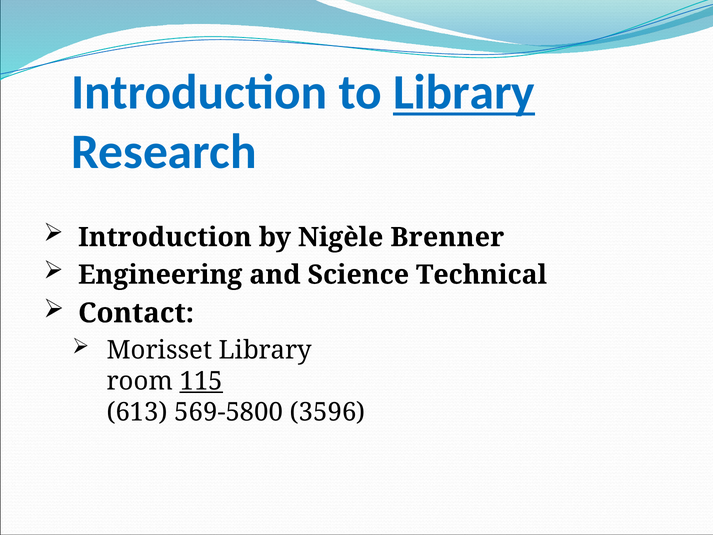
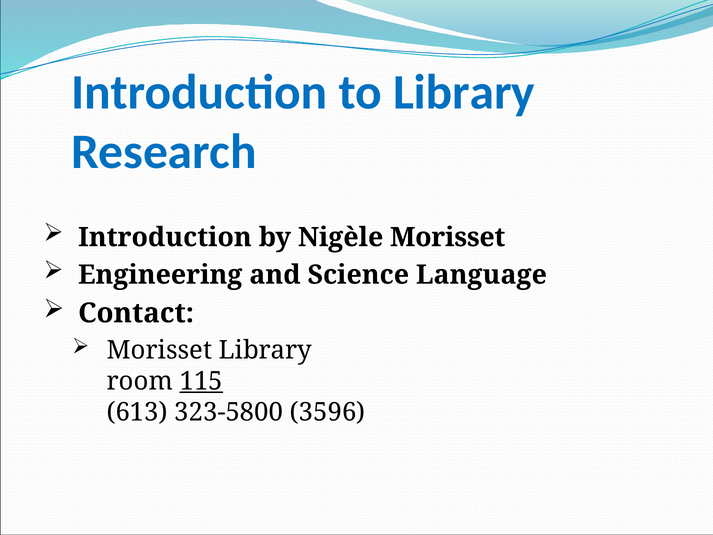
Library underline: present -> none (464, 93)
Nigèle Brenner: Brenner -> Morisset (448, 237)
Technical: Technical -> Language (481, 275)
569-5800: 569-5800 -> 323-5800 (229, 412)
